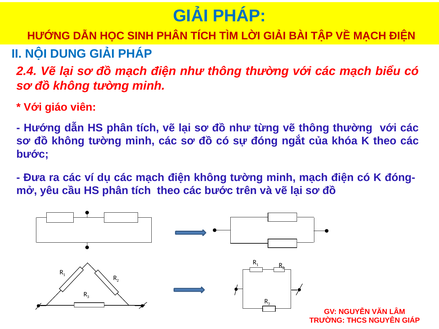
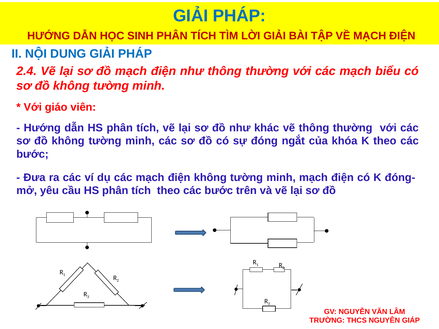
từng: từng -> khác (267, 128)
